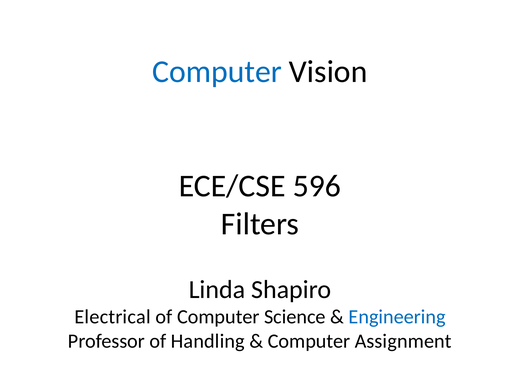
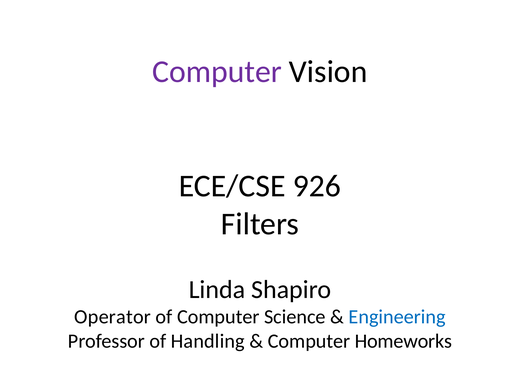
Computer colour: blue -> purple (217, 72)
596: 596 -> 926 (317, 186)
Electrical: Electrical -> Operator (113, 317)
Assignment: Assignment -> Homeworks (403, 341)
